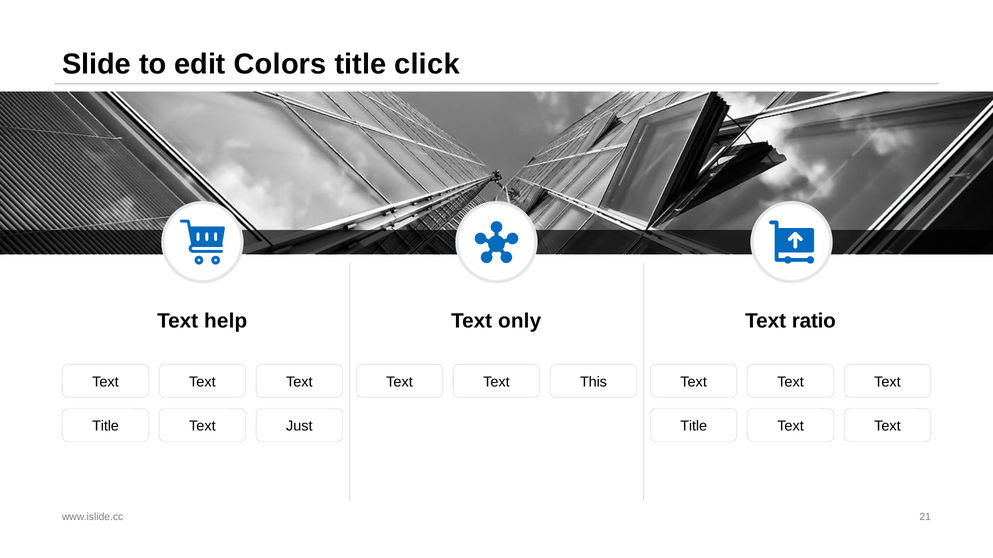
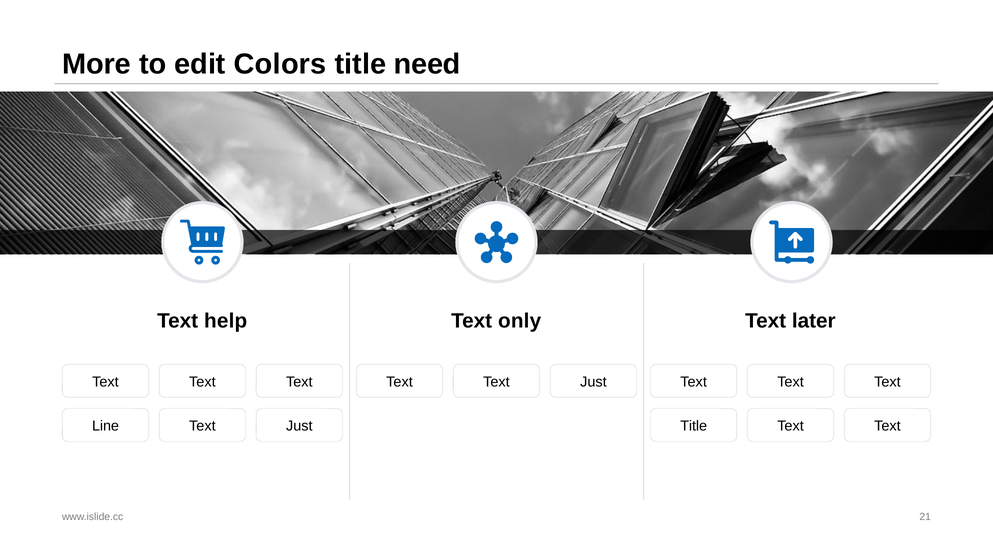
Slide: Slide -> More (97, 64)
click: click -> need (427, 64)
ratio: ratio -> later (814, 321)
Text Text This: This -> Just (593, 382)
Title: Title -> Line (106, 426)
